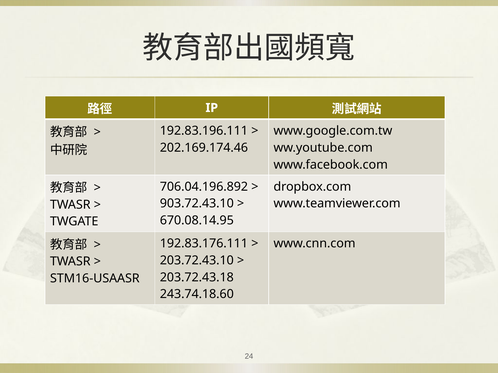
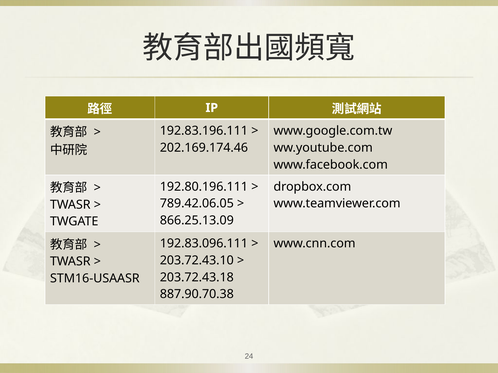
706.04.196.892: 706.04.196.892 -> 192.80.196.111 (204, 187)
903.72.43.10: 903.72.43.10 -> 789.42.06.05 (197, 204)
670.08.14.95: 670.08.14.95 -> 866.25.13.09 (197, 221)
192.83.176.111: 192.83.176.111 -> 192.83.096.111 (204, 244)
243.74.18.60: 243.74.18.60 -> 887.90.70.38 (197, 295)
